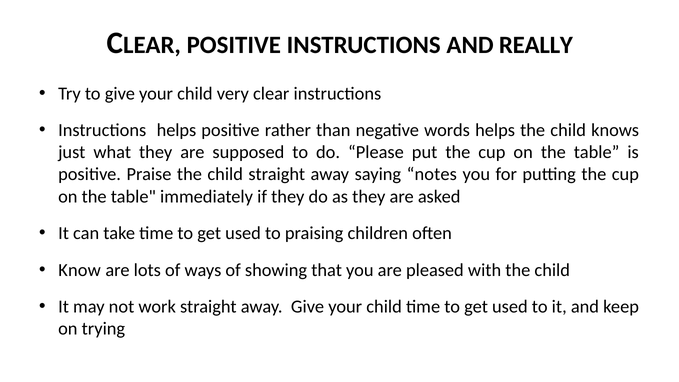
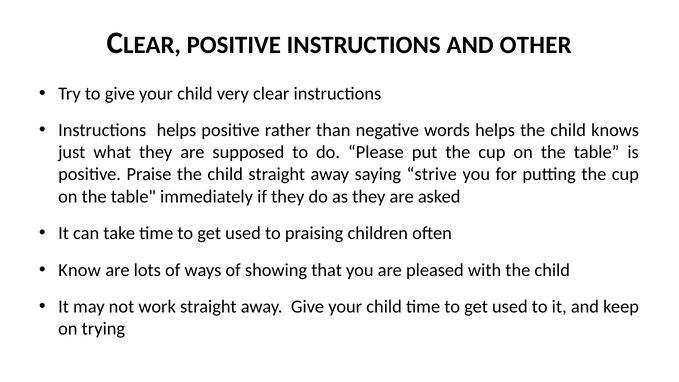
REALLY: REALLY -> OTHER (536, 45)
notes: notes -> strive (432, 174)
